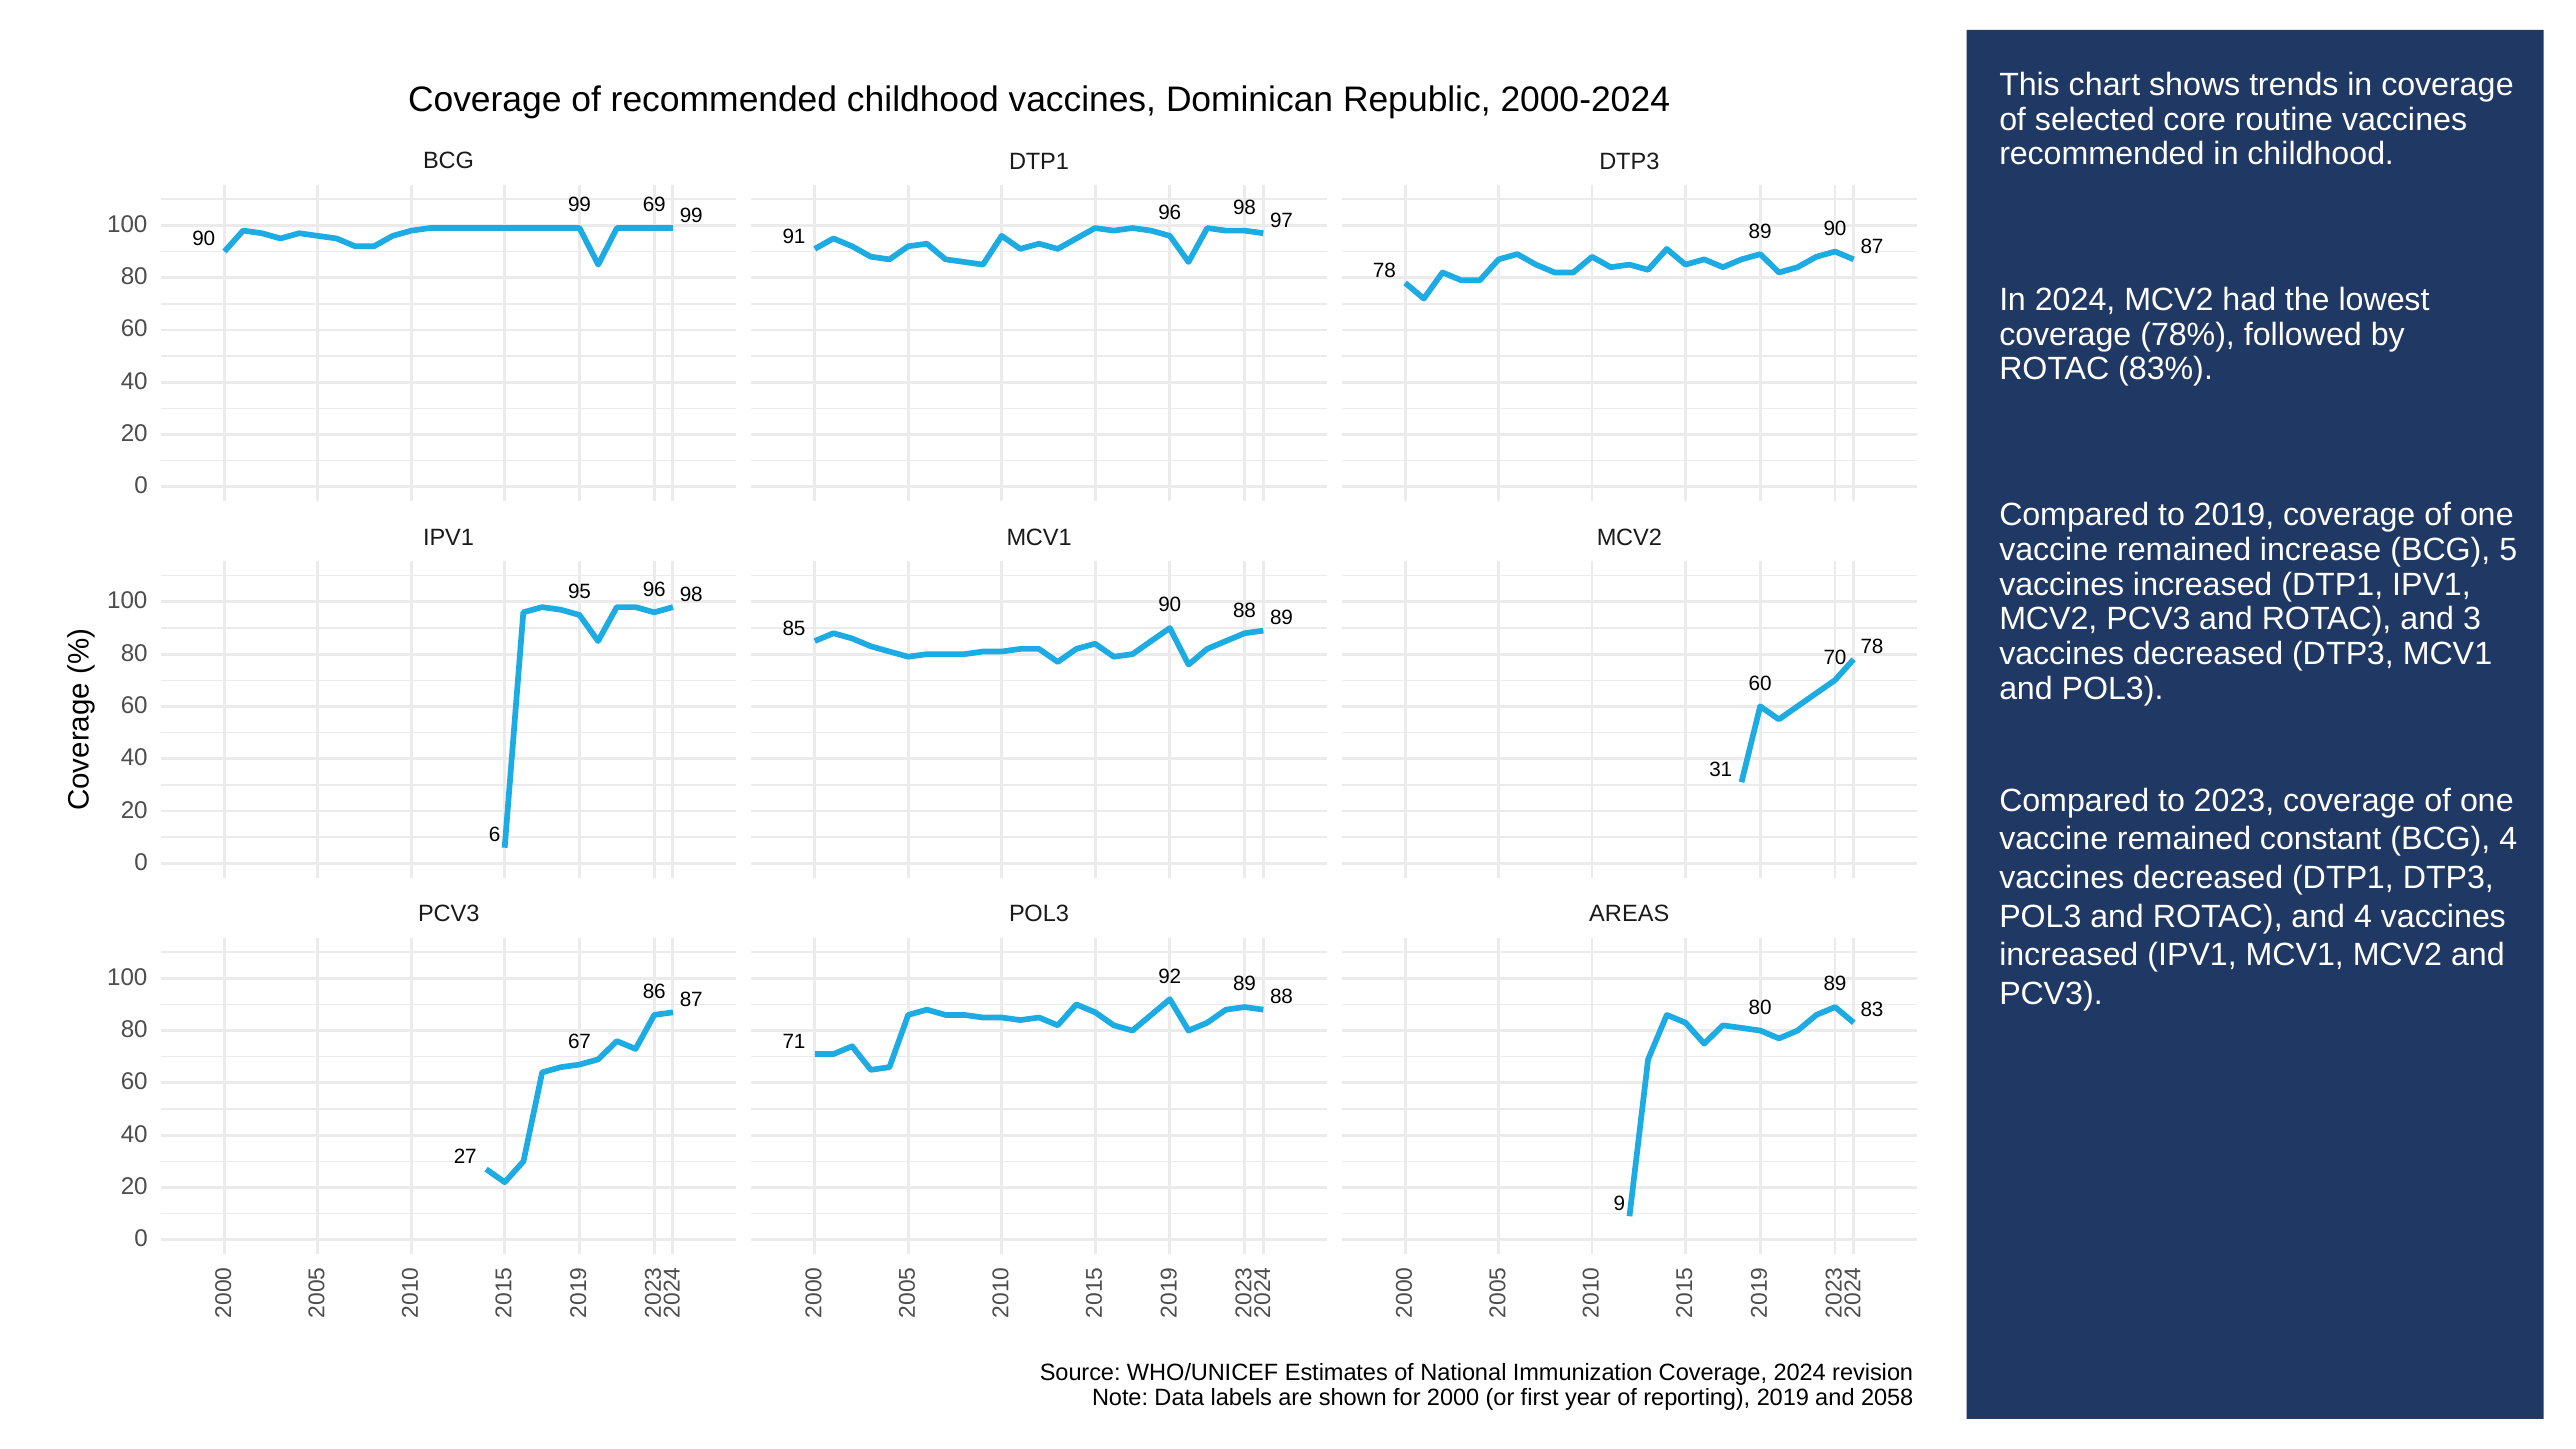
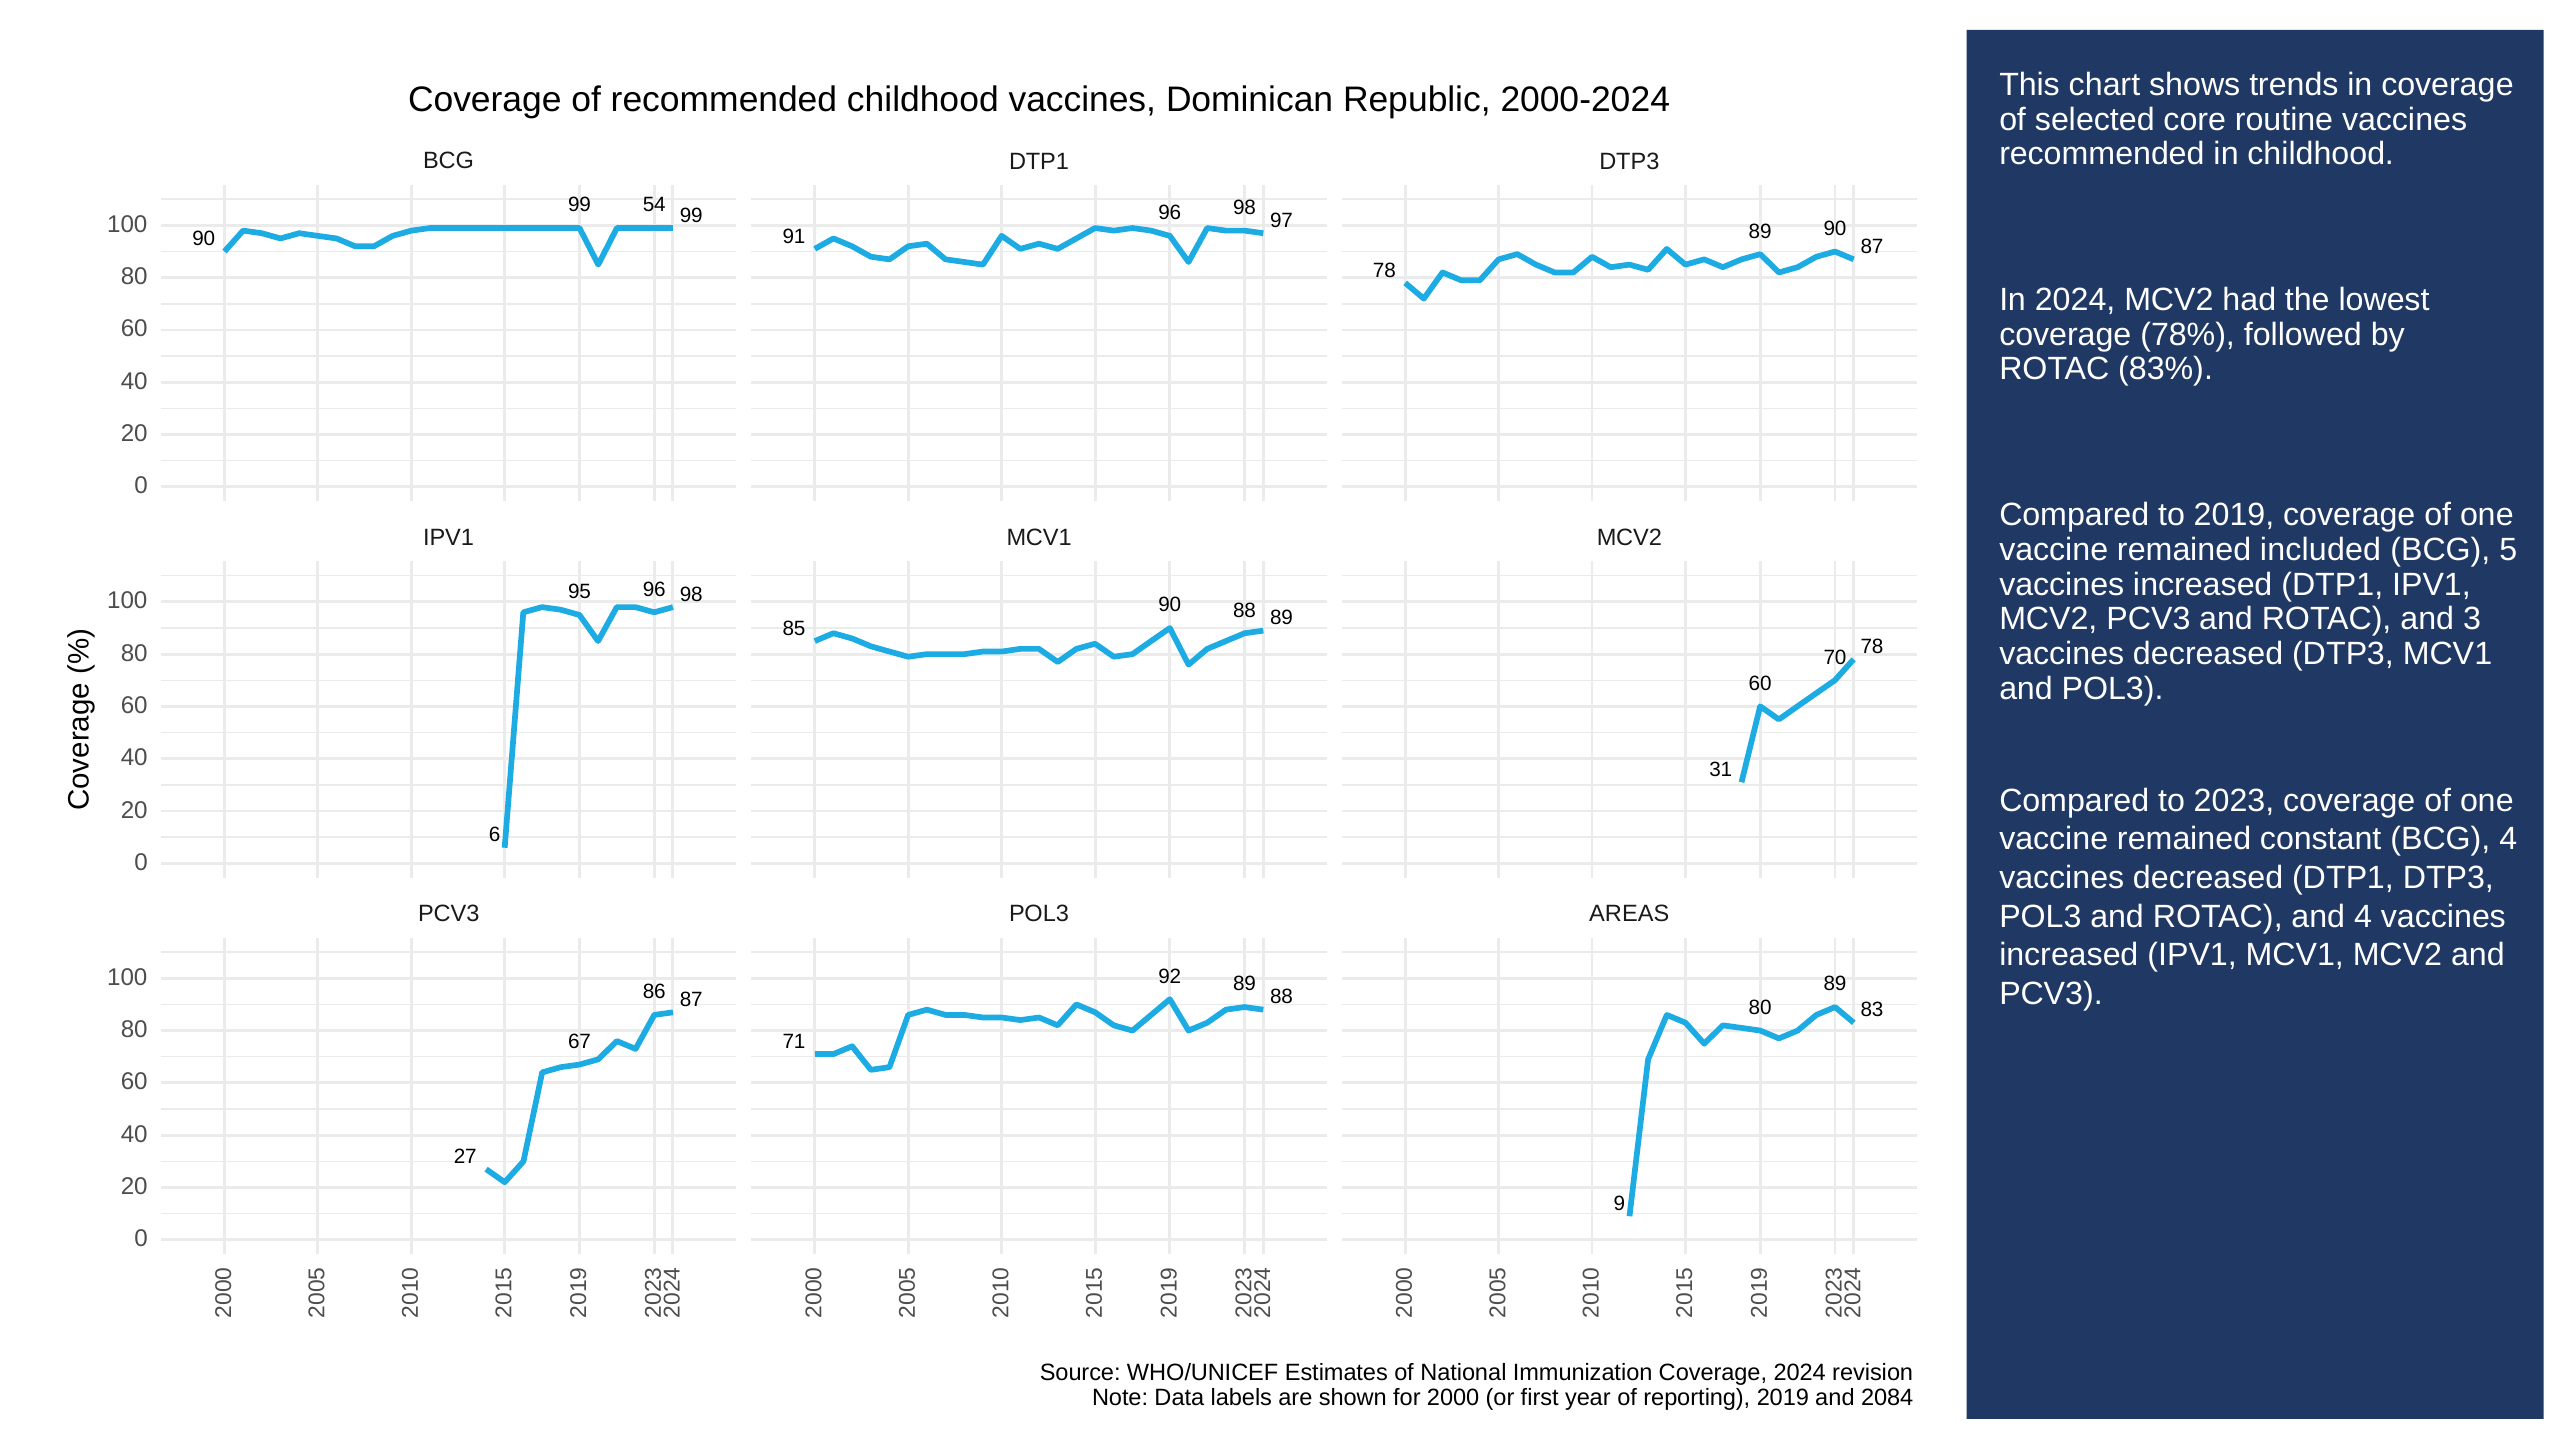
69: 69 -> 54 (654, 205)
increase: increase -> included (2321, 550)
2058: 2058 -> 2084 (1887, 1398)
